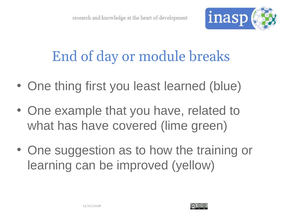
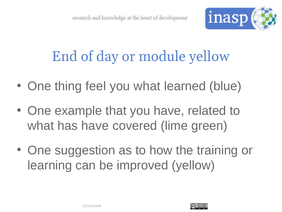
module breaks: breaks -> yellow (209, 56)
first: first -> feel (96, 86)
you least: least -> what (147, 86)
